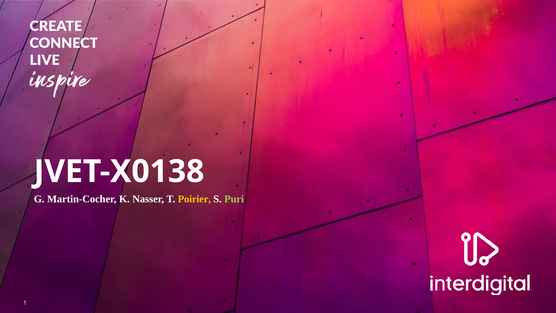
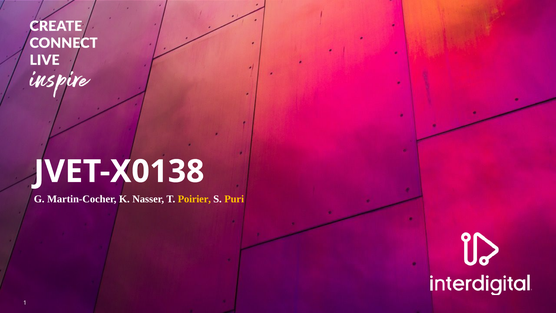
Puri colour: light green -> yellow (234, 199)
